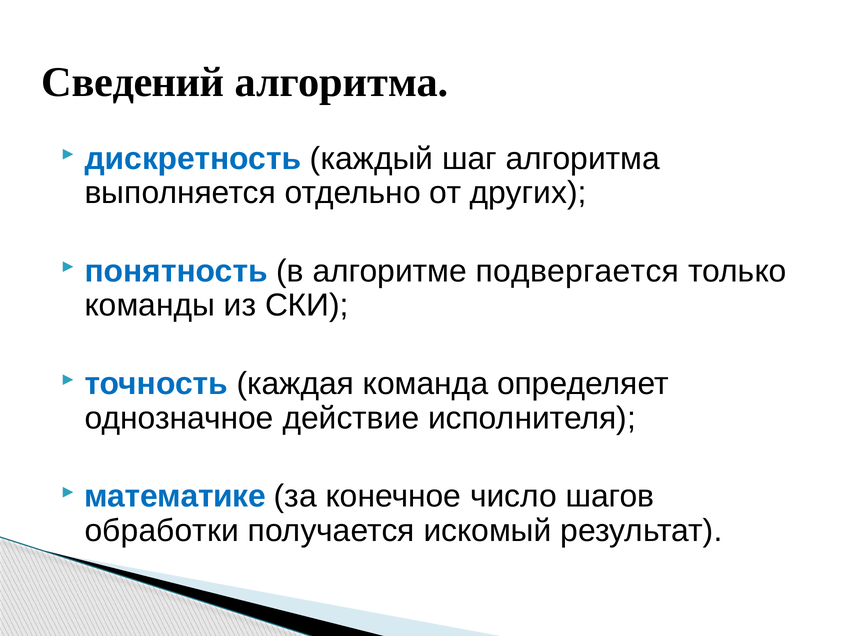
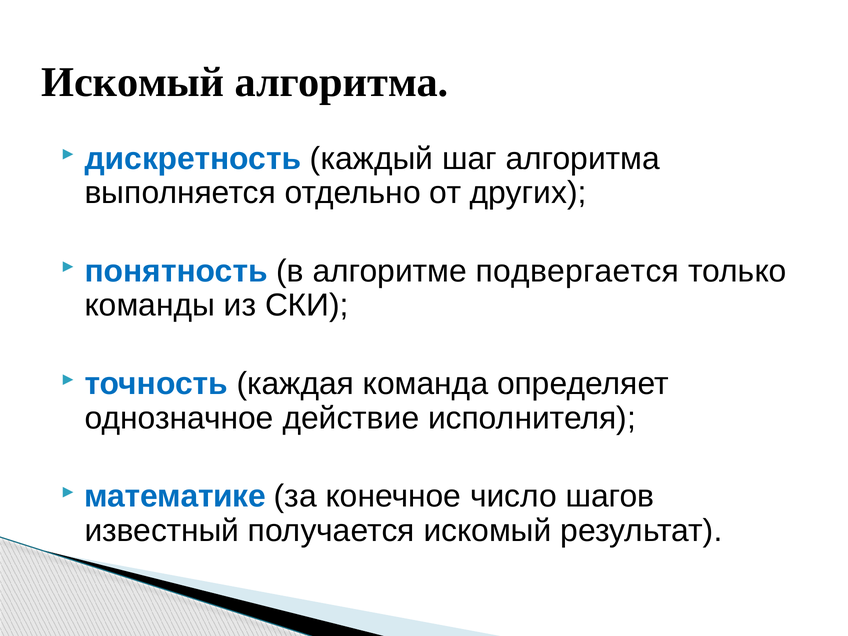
Сведений: Сведений -> Искомый (133, 82)
обработки: обработки -> известный (162, 531)
